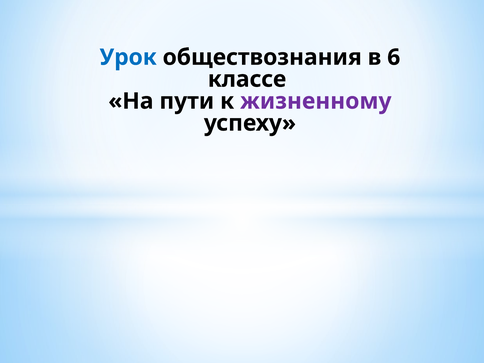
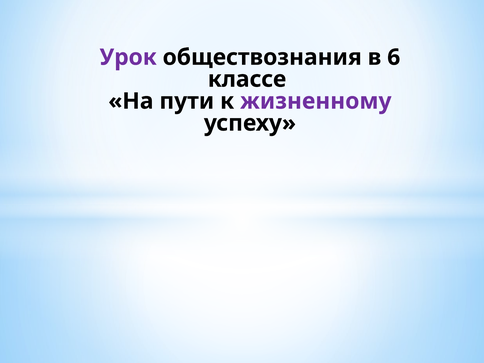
Урок colour: blue -> purple (128, 57)
